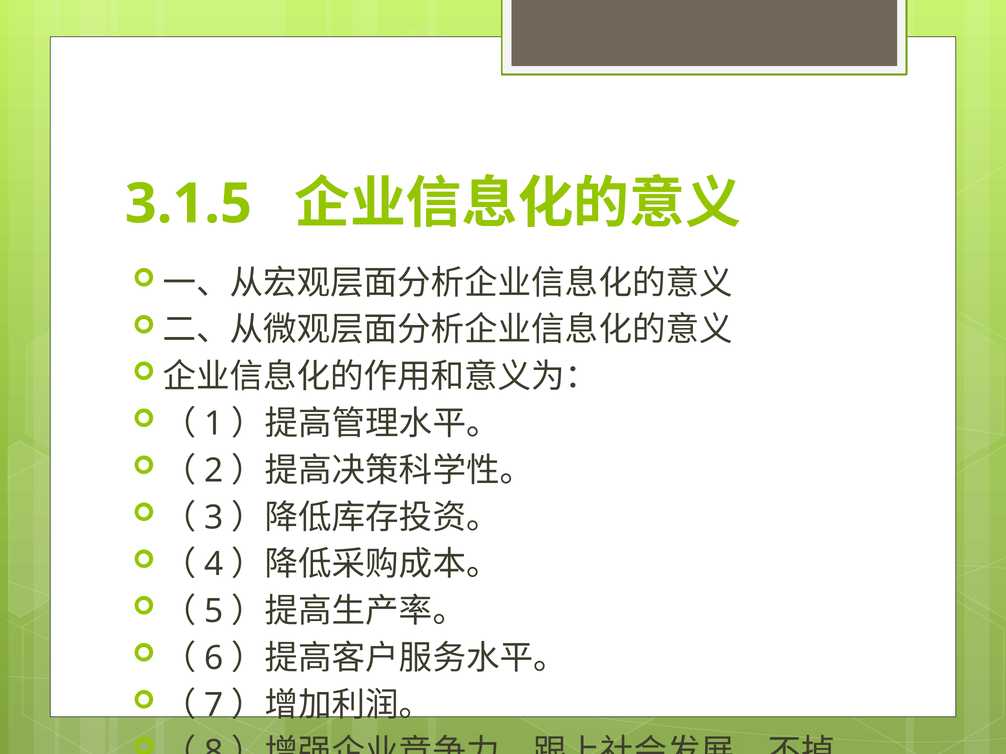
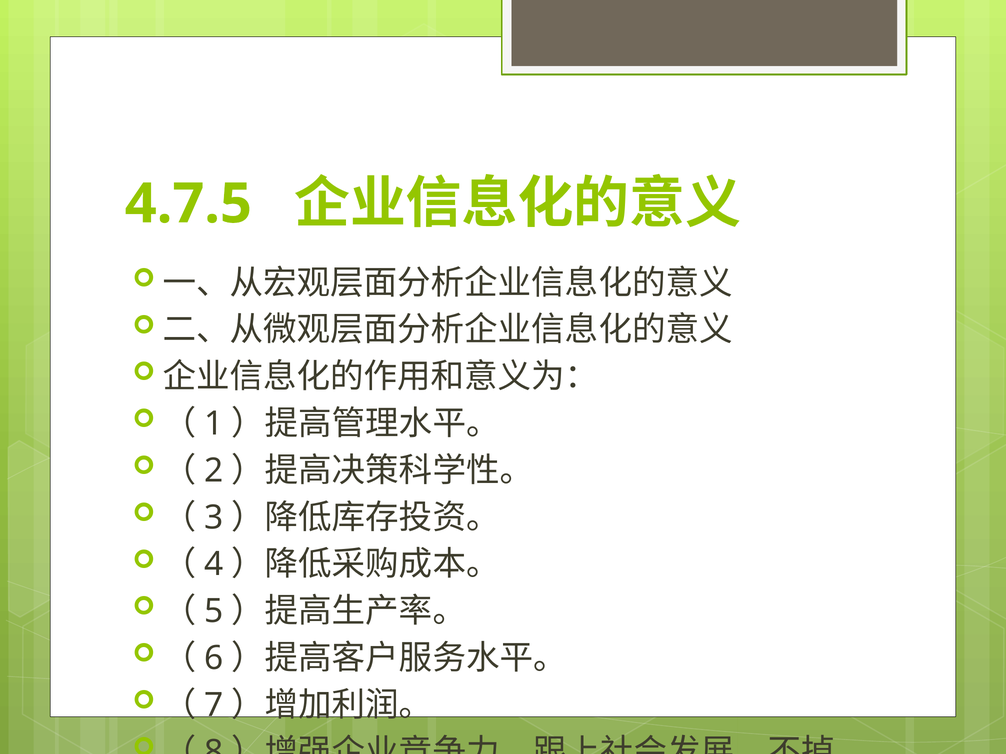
3.1.5: 3.1.5 -> 4.7.5 (188, 204)
